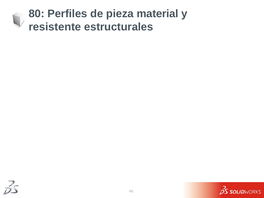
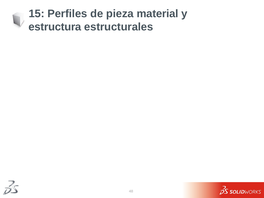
80: 80 -> 15 (37, 14)
resistente: resistente -> estructura (55, 27)
